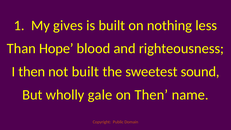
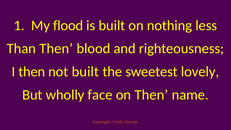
gives: gives -> flood (68, 25)
Than Hope: Hope -> Then (56, 49)
sound: sound -> lovely (200, 72)
gale: gale -> face (100, 95)
